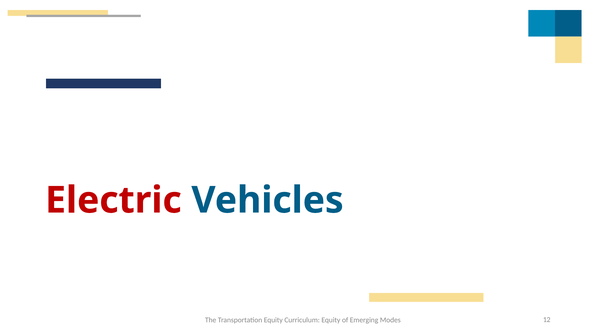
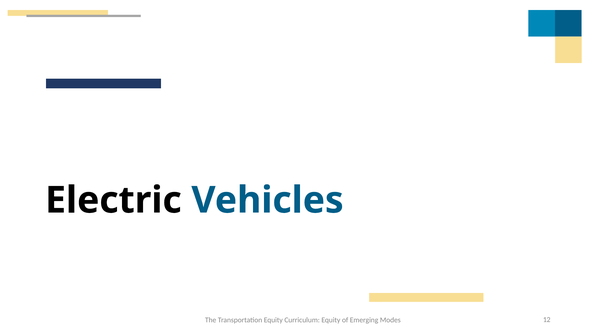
Electric colour: red -> black (113, 200)
